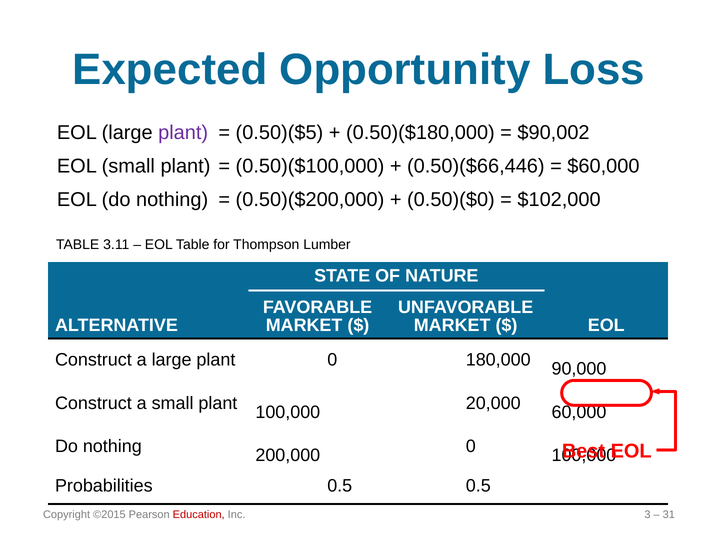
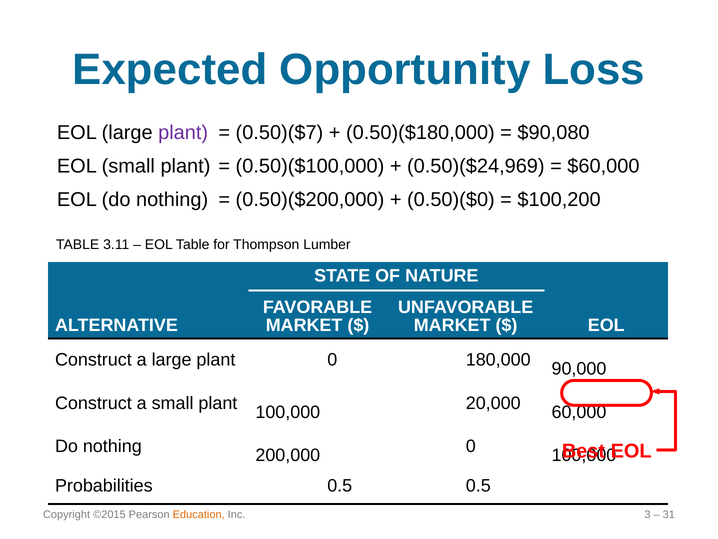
0.50)($5: 0.50)($5 -> 0.50)($7 (279, 133)
$90,002: $90,002 -> $90,080 (554, 133)
0.50)($66,446: 0.50)($66,446 -> 0.50)($24,969 (476, 166)
$102,000: $102,000 -> $100,200 (559, 200)
Education colour: red -> orange (199, 514)
